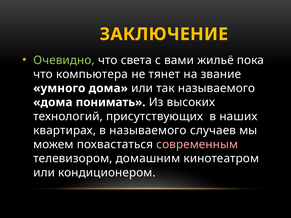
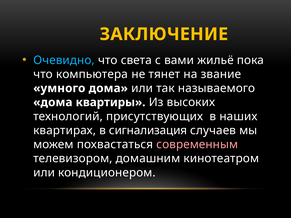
Очевидно colour: light green -> light blue (64, 60)
понимать: понимать -> квартиры (111, 102)
в называемого: называемого -> сигнализация (148, 131)
